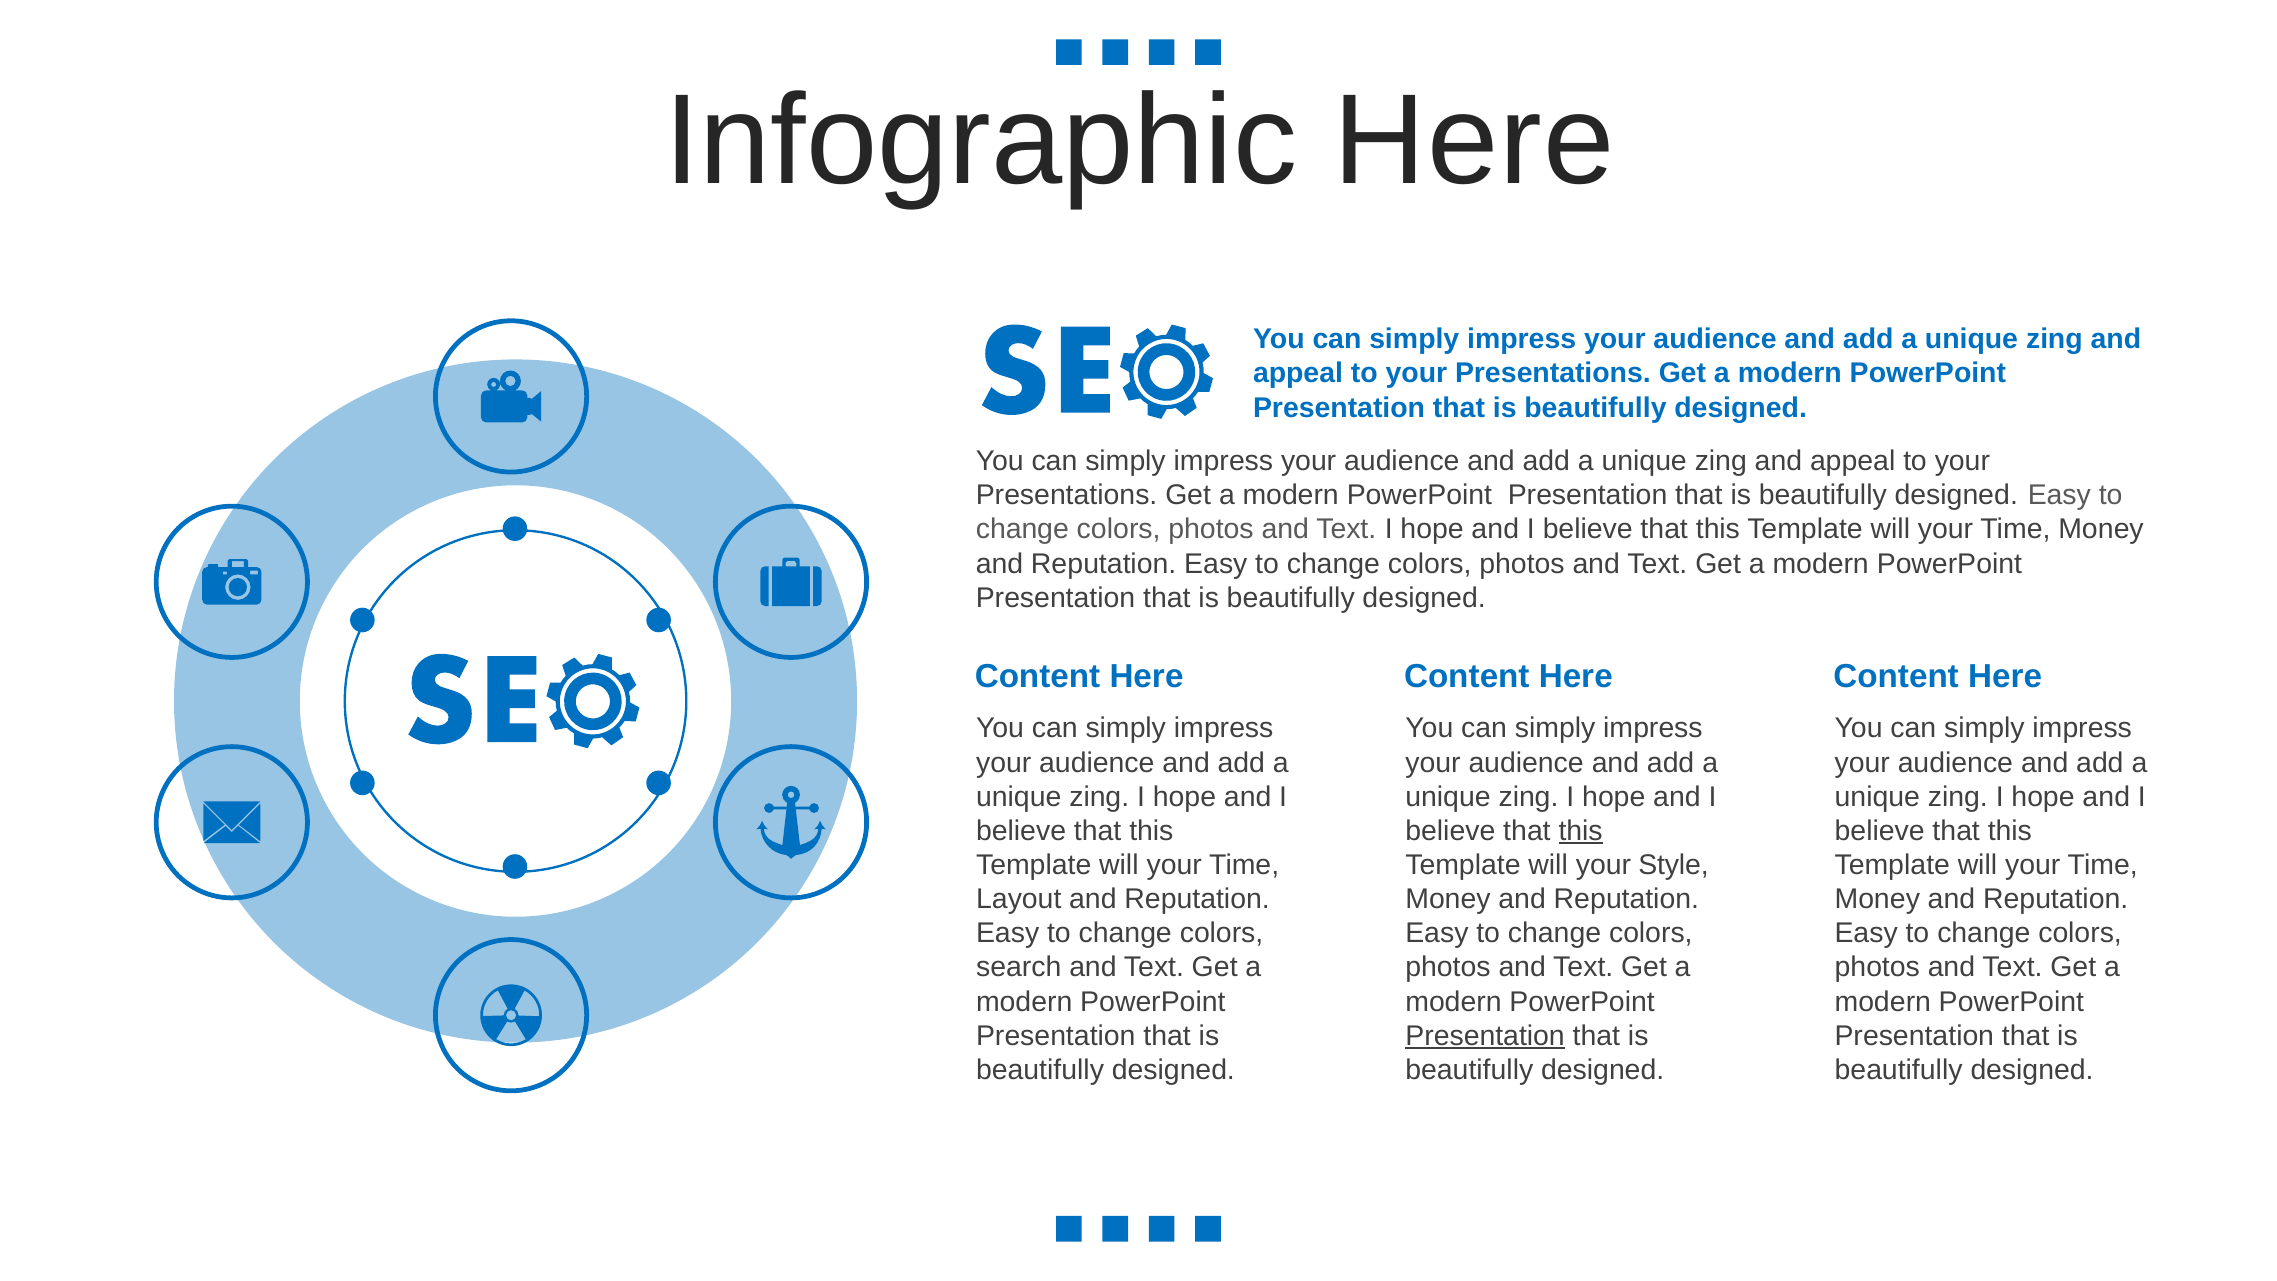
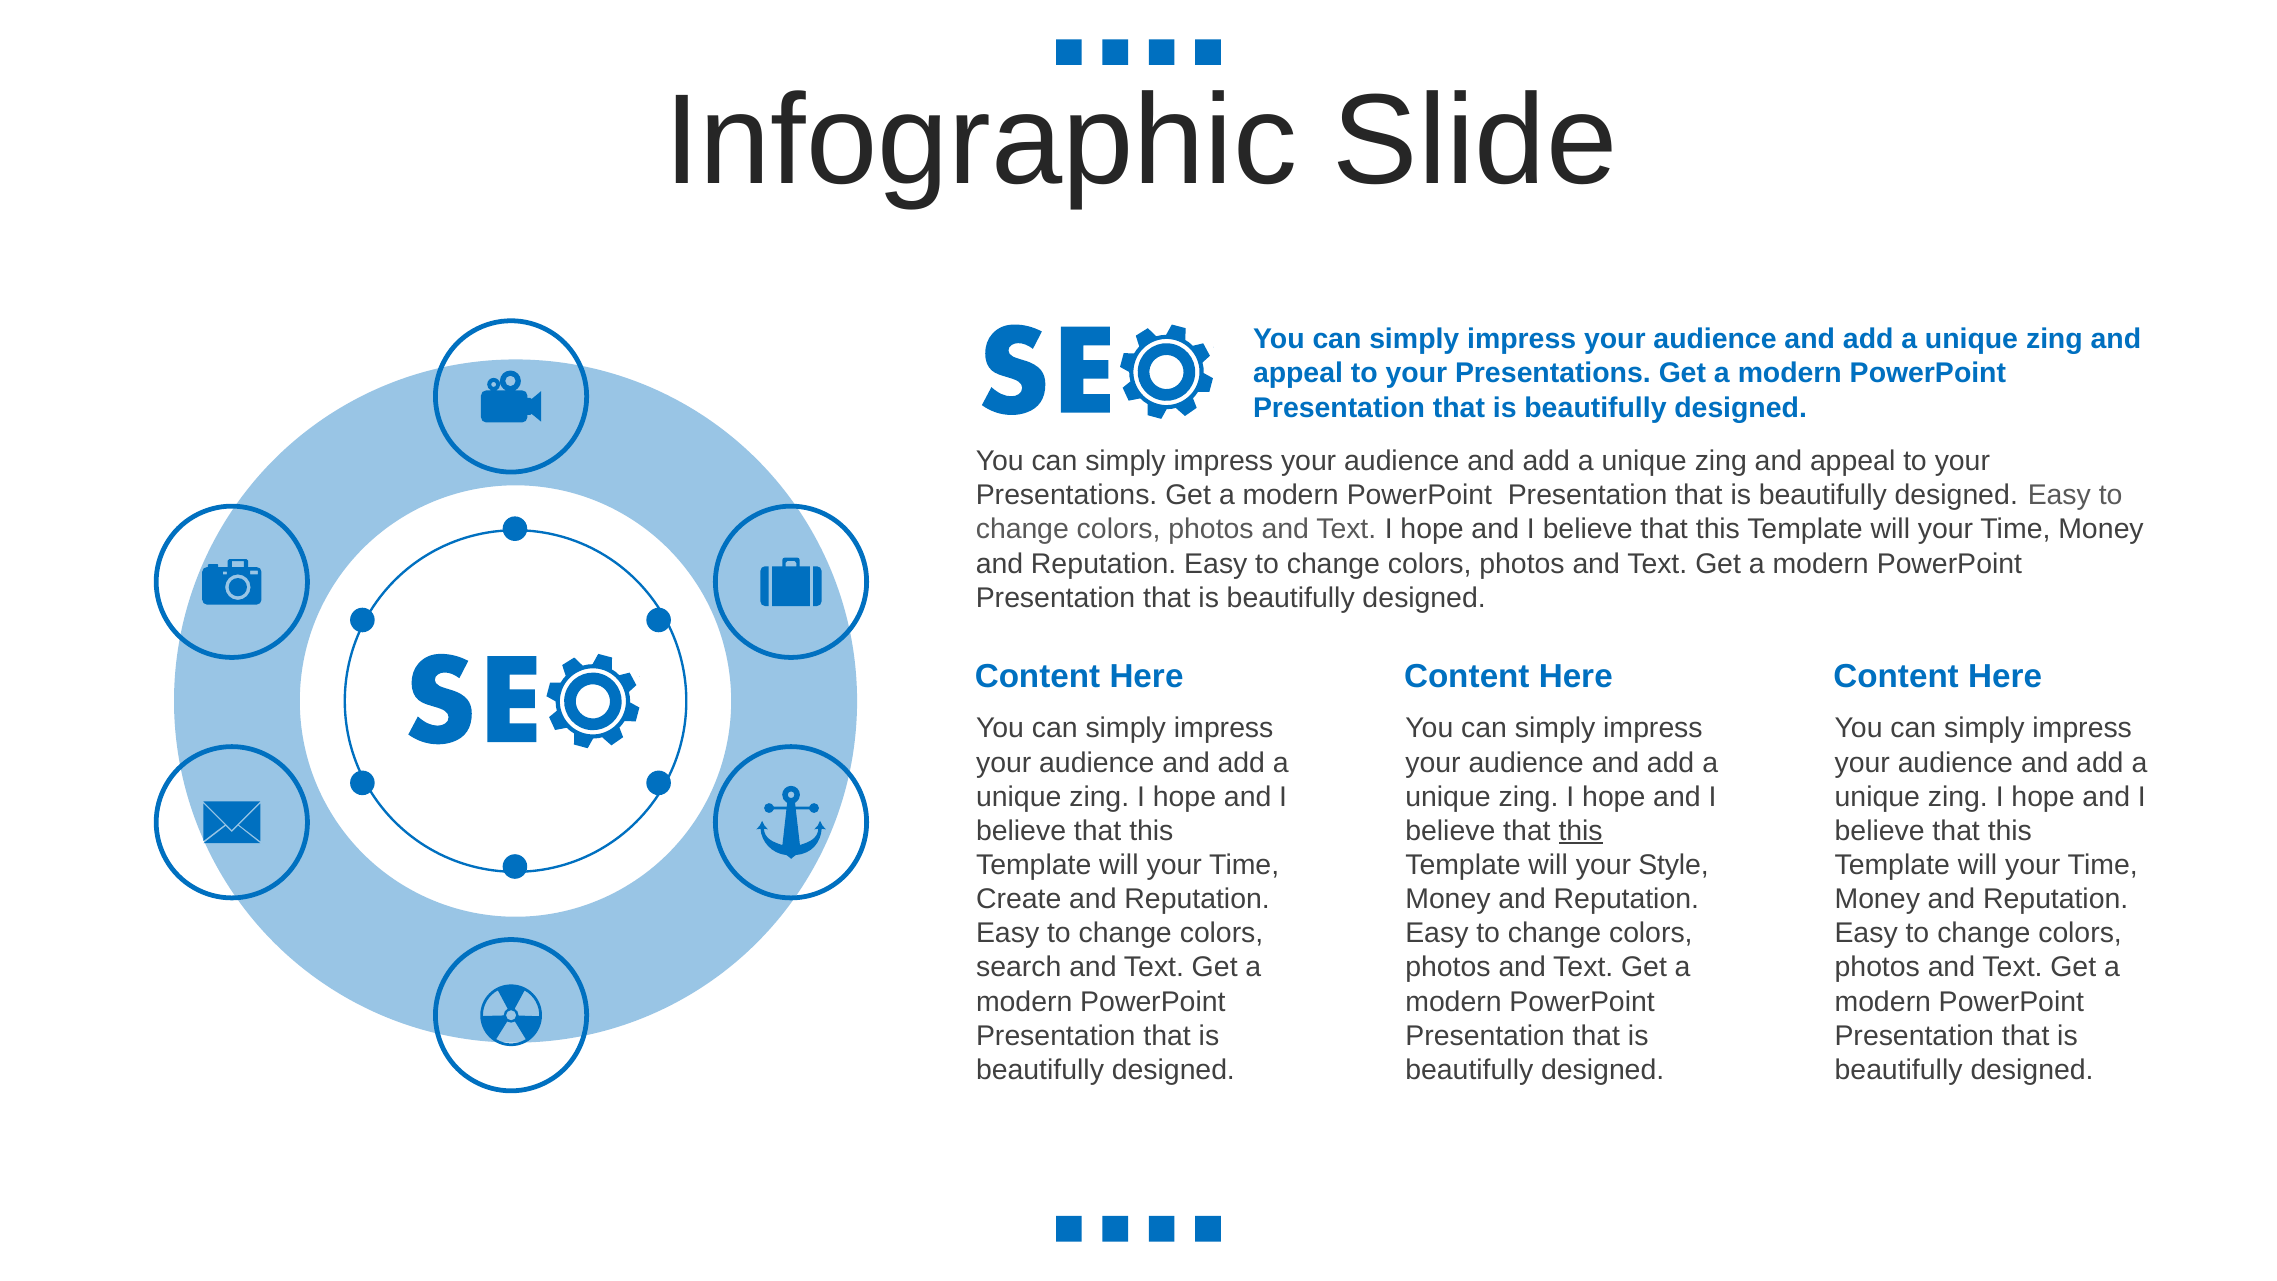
Infographic Here: Here -> Slide (1475, 142)
Layout: Layout -> Create (1019, 899)
Presentation underline: present -> none (1485, 1036)
